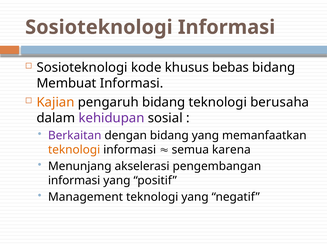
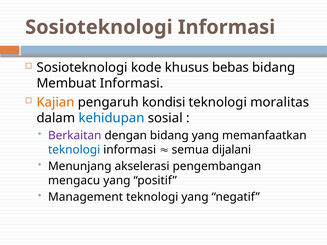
pengaruh bidang: bidang -> kondisi (164, 102)
berusaha: berusaha -> moralitas (280, 102)
kehidupan colour: purple -> blue (111, 118)
teknologi colour: orange -> blue (74, 150)
karena: karena -> dijalani (231, 150)
informasi: informasi -> mengacu (74, 181)
